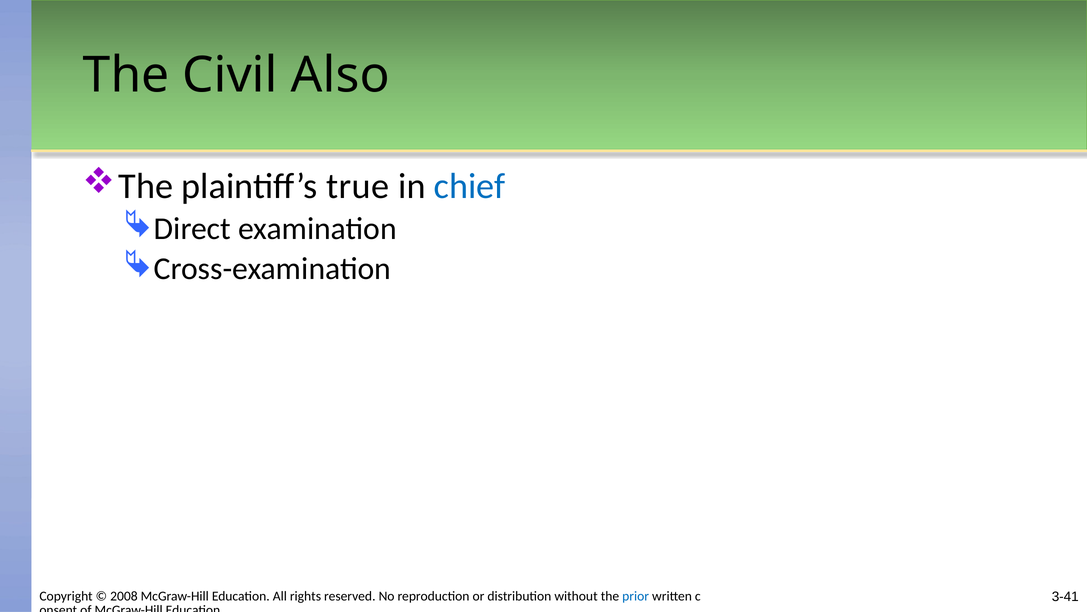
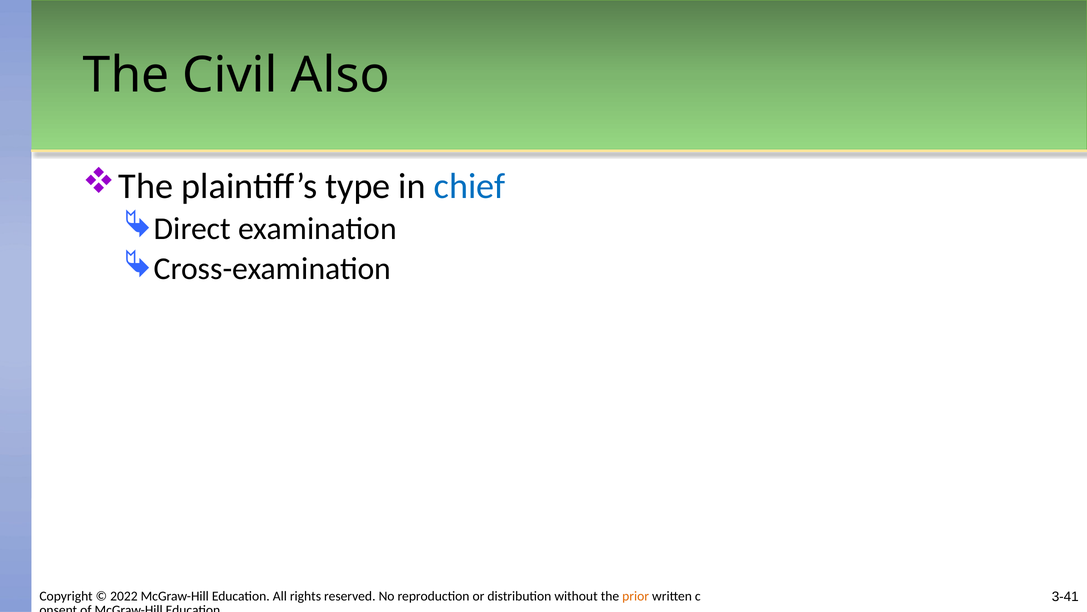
true: true -> type (358, 186)
2008: 2008 -> 2022 (124, 596)
prior colour: blue -> orange (636, 596)
